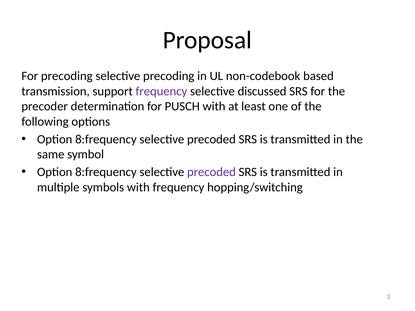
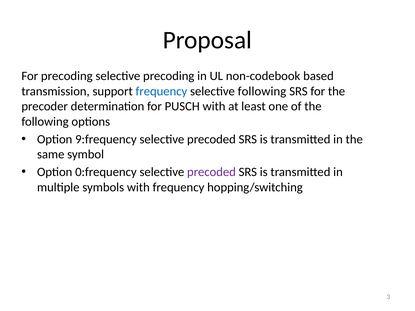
frequency colour: purple -> blue (161, 91)
selective discussed: discussed -> following (262, 91)
8:frequency: 8:frequency -> 9:frequency (106, 139)
8:frequency: 8:frequency -> 0:frequency (106, 172)
